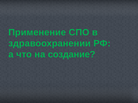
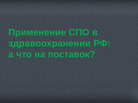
создание: создание -> поставок (72, 55)
